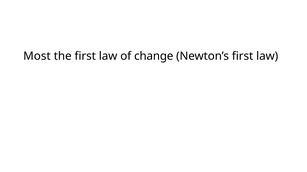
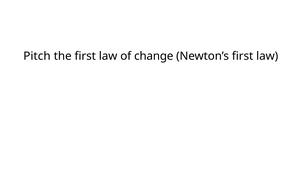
Most: Most -> Pitch (37, 56)
